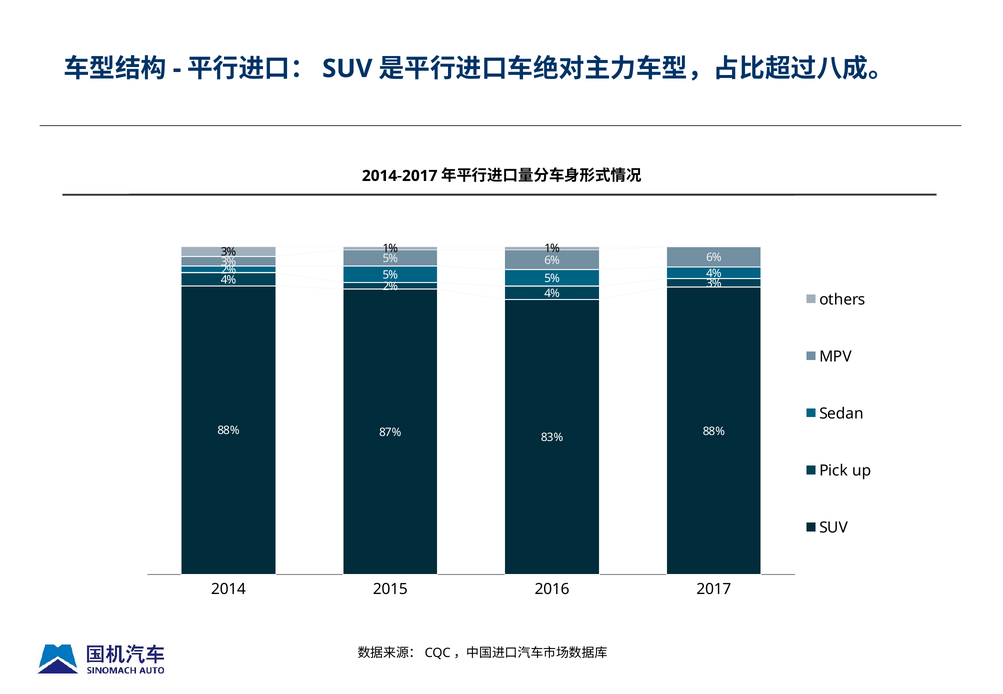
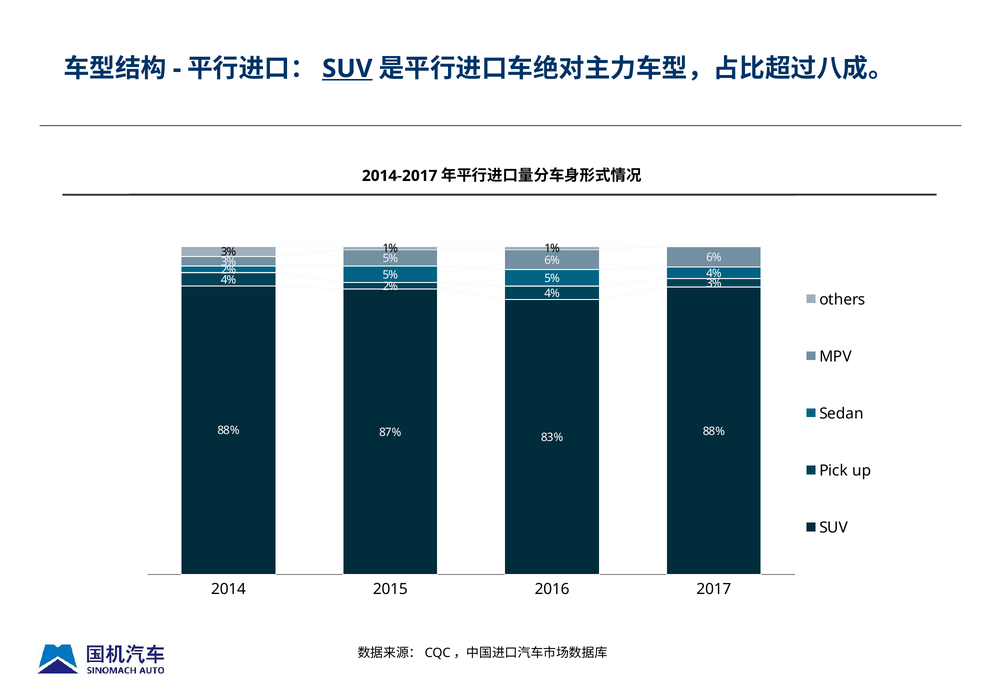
SUV underline: none -> present (347, 69)
